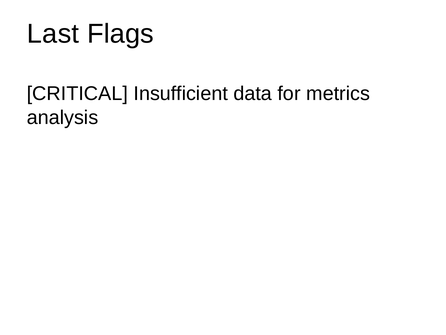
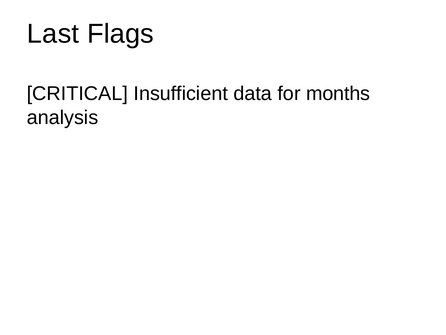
metrics: metrics -> months (338, 94)
